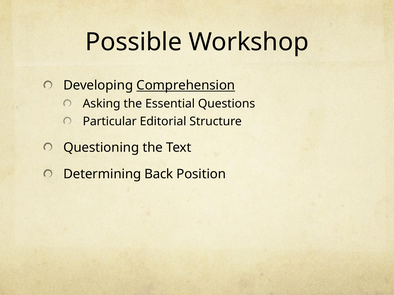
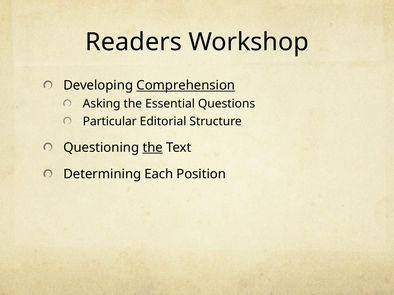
Possible: Possible -> Readers (134, 42)
the underline: none -> present (153, 148)
Back: Back -> Each (159, 174)
